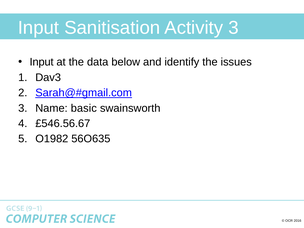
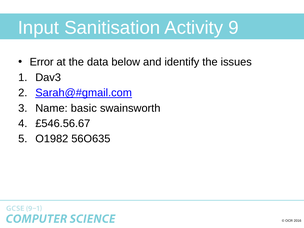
Activity 3: 3 -> 9 (233, 28)
Input: Input -> Error (42, 62)
